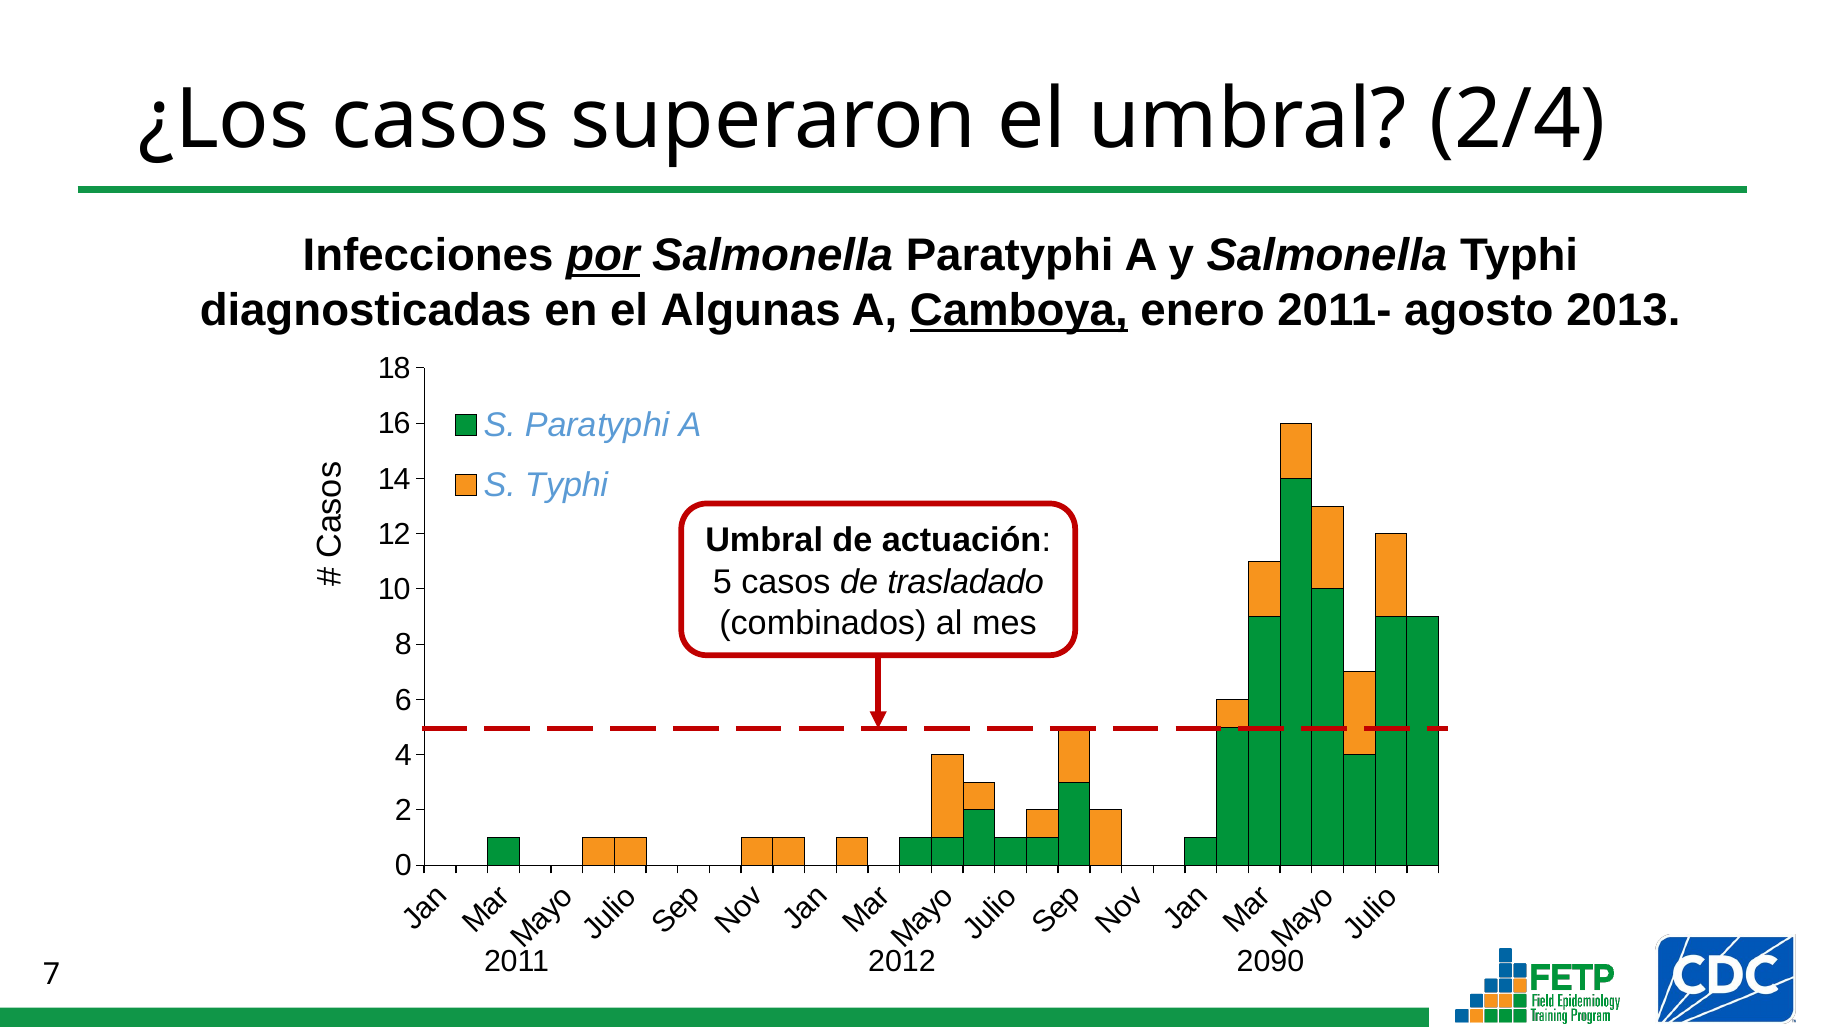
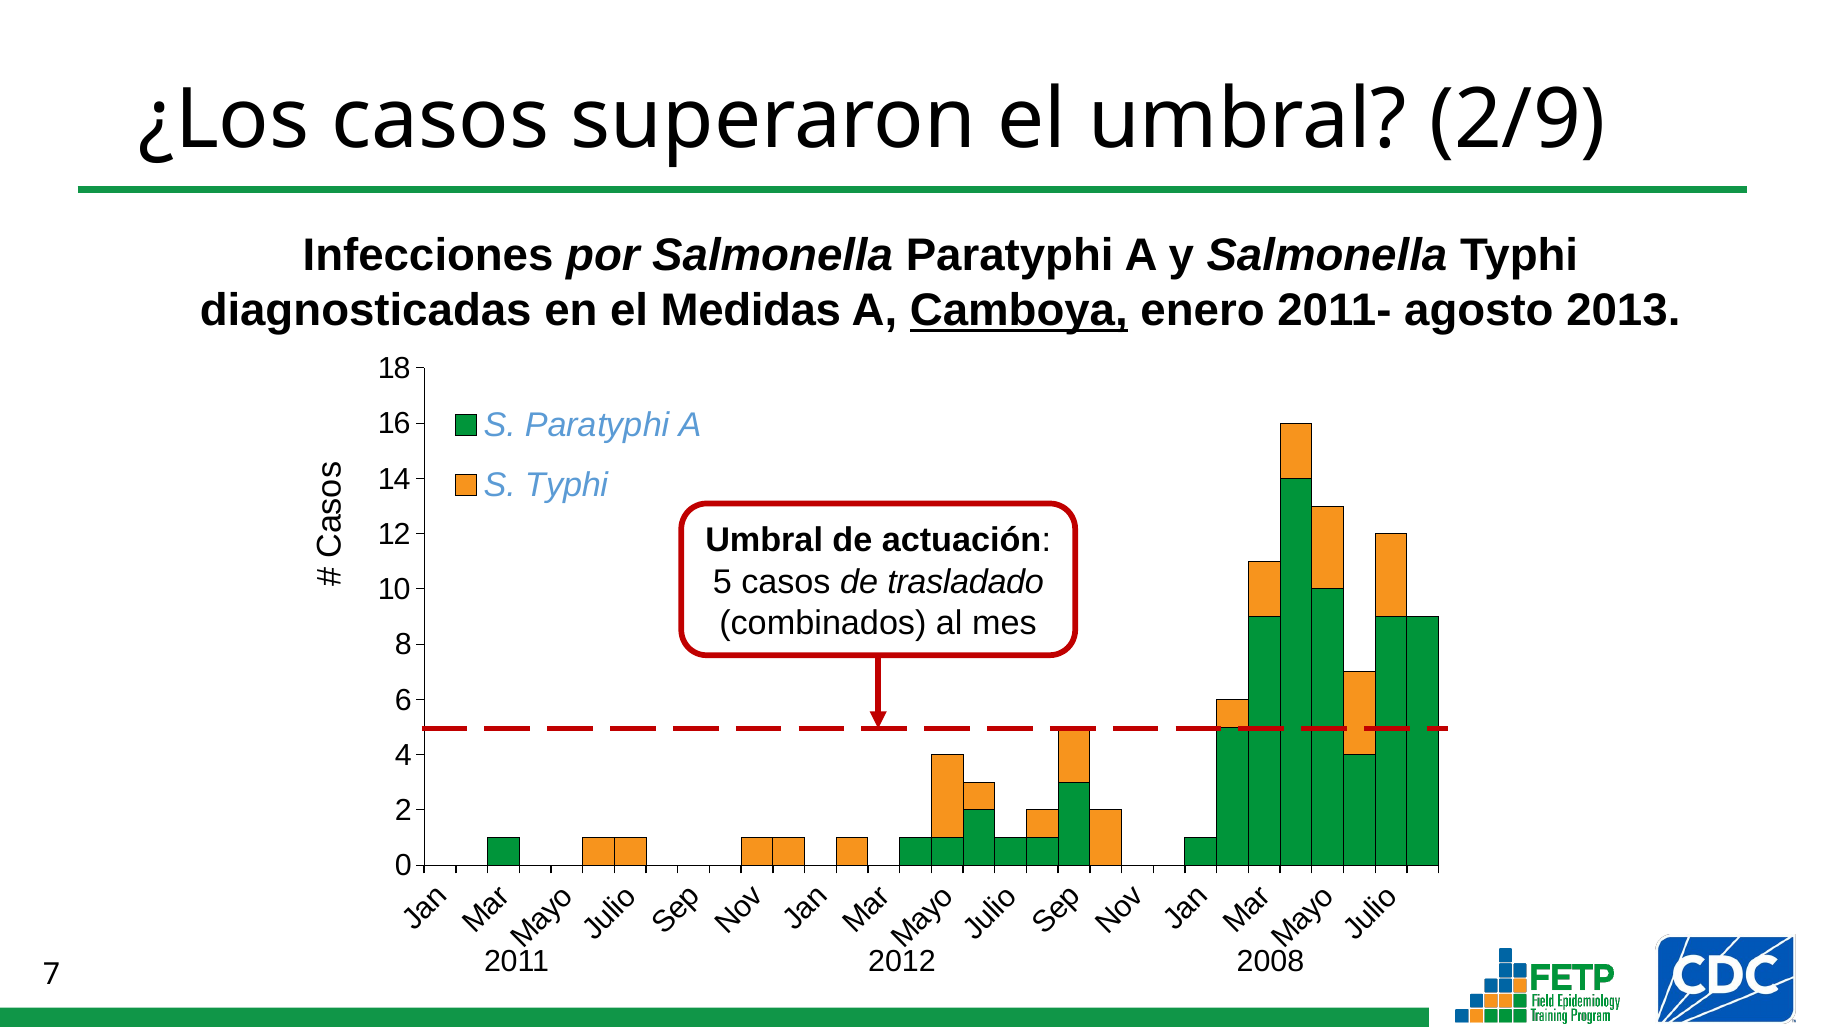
2/4: 2/4 -> 2/9 (1518, 120)
por underline: present -> none (603, 256)
Algunas: Algunas -> Medidas (751, 310)
2090: 2090 -> 2008 (1270, 961)
